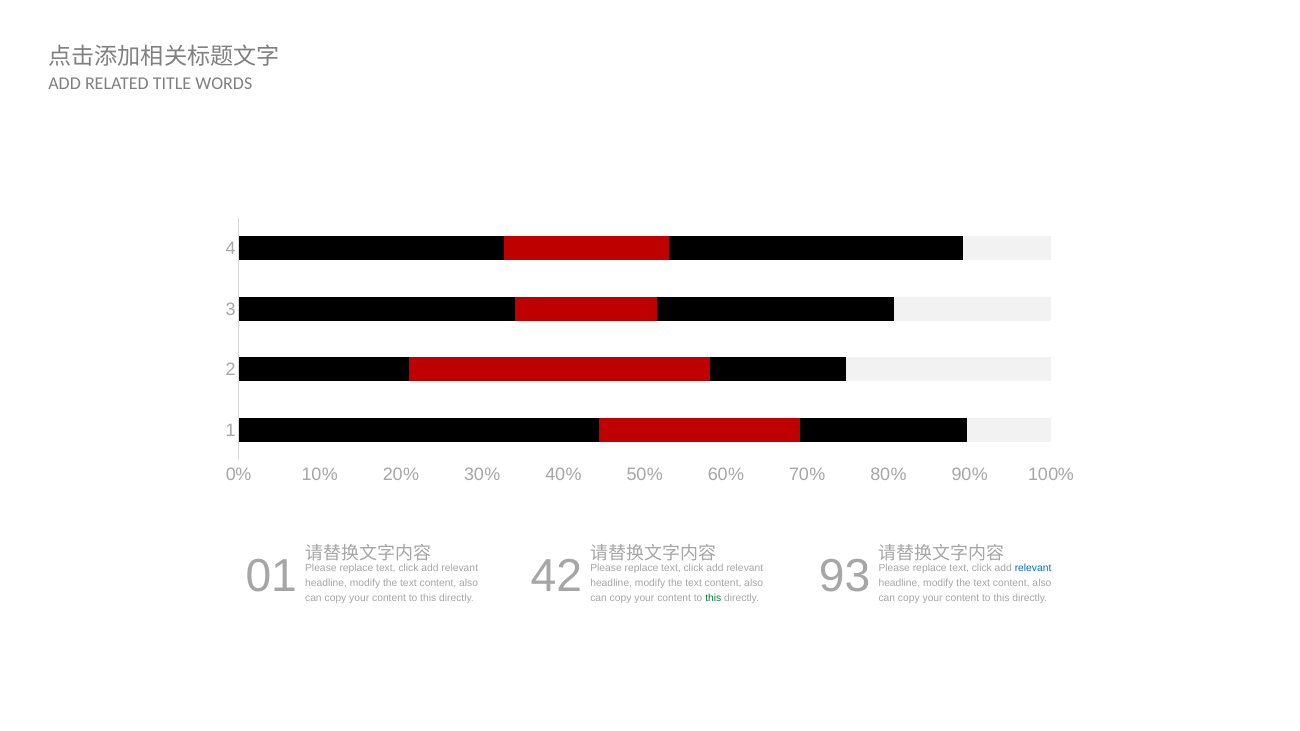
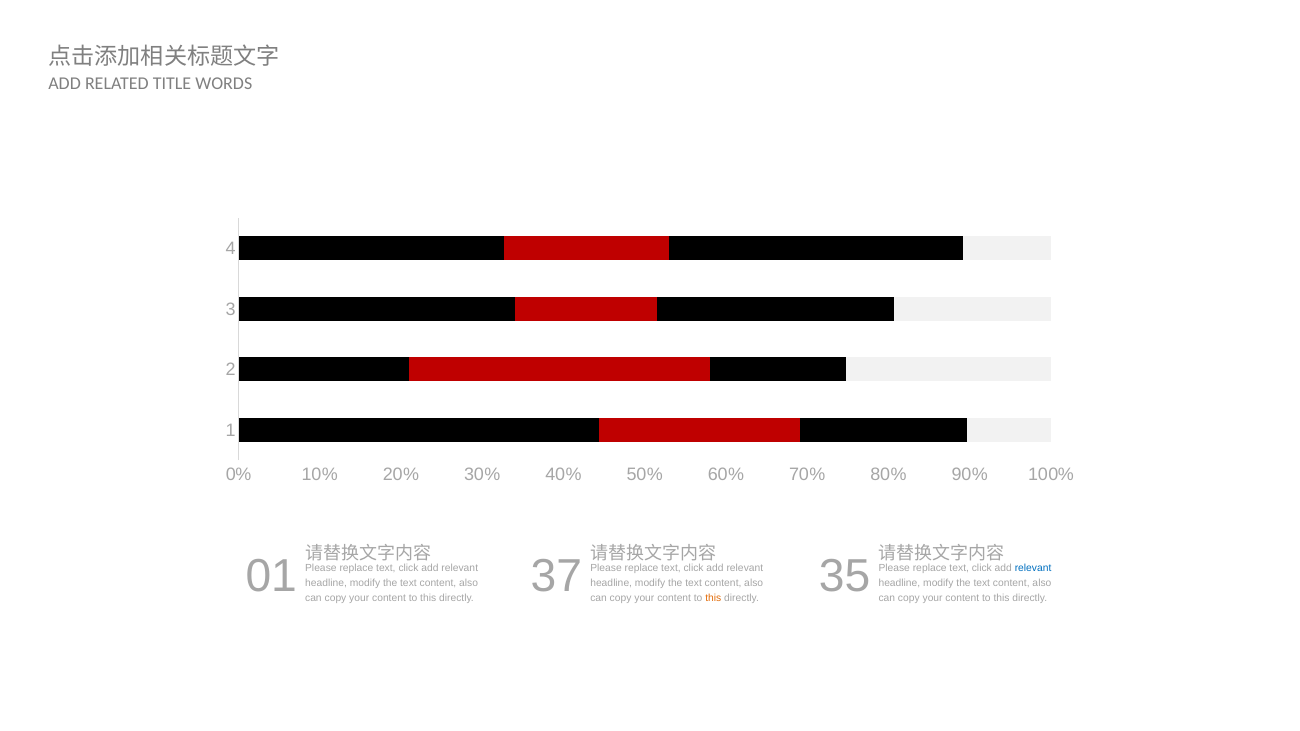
42: 42 -> 37 (556, 576)
93: 93 -> 35 (845, 576)
this colour: green -> orange (713, 598)
